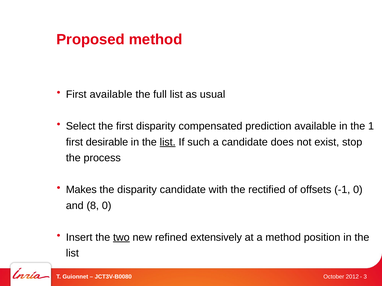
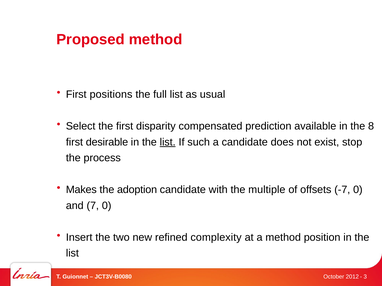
First available: available -> positions (111, 95)
1: 1 -> 8 (371, 126)
the disparity: disparity -> adoption (137, 190)
rectified: rectified -> multiple (267, 190)
-1: -1 -> -7 (342, 190)
8: 8 -> 7 (93, 206)
two underline: present -> none (121, 238)
extensively: extensively -> complexity (216, 238)
